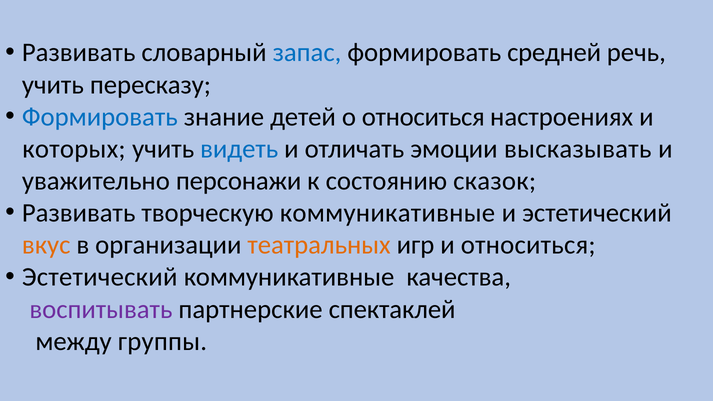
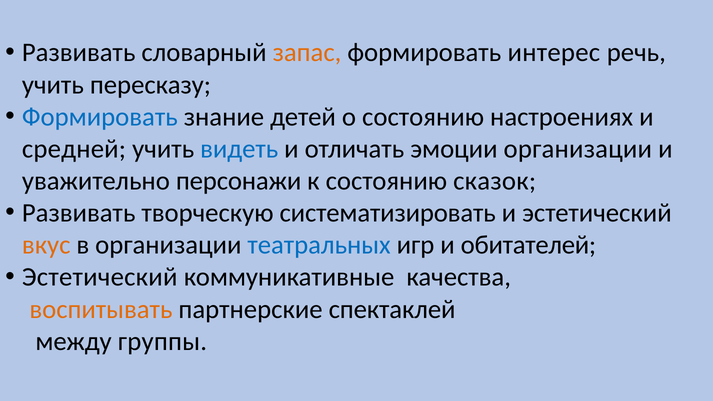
запас colour: blue -> orange (307, 53)
средней: средней -> интерес (554, 53)
о относиться: относиться -> состоянию (423, 117)
которых: которых -> средней (74, 149)
эмоции высказывать: высказывать -> организации (578, 149)
творческую коммуникативные: коммуникативные -> систематизировать (388, 213)
театральных colour: orange -> blue (319, 245)
и относиться: относиться -> обитателей (528, 245)
воспитывать colour: purple -> orange (101, 309)
